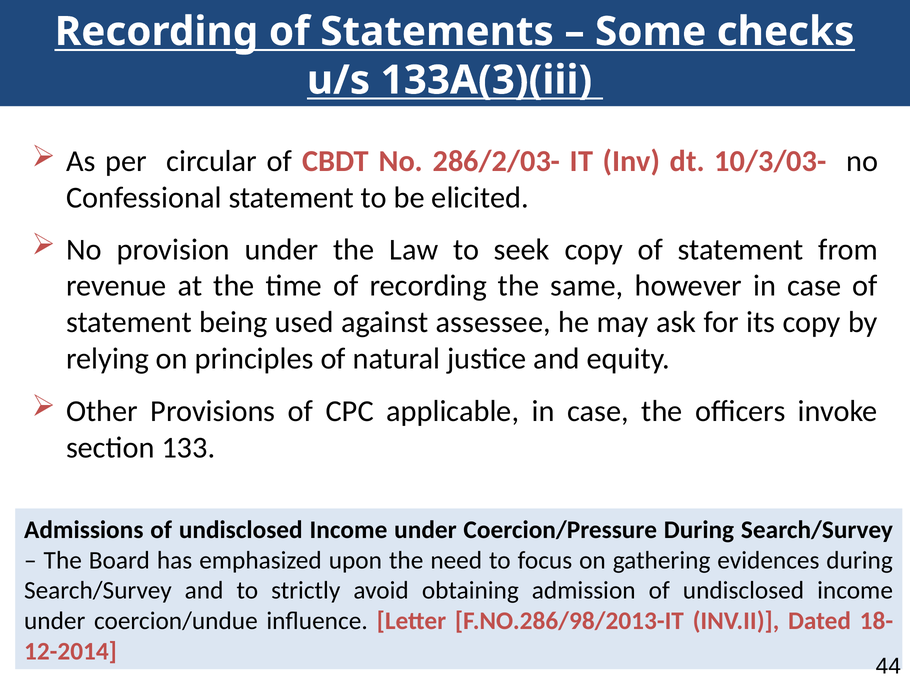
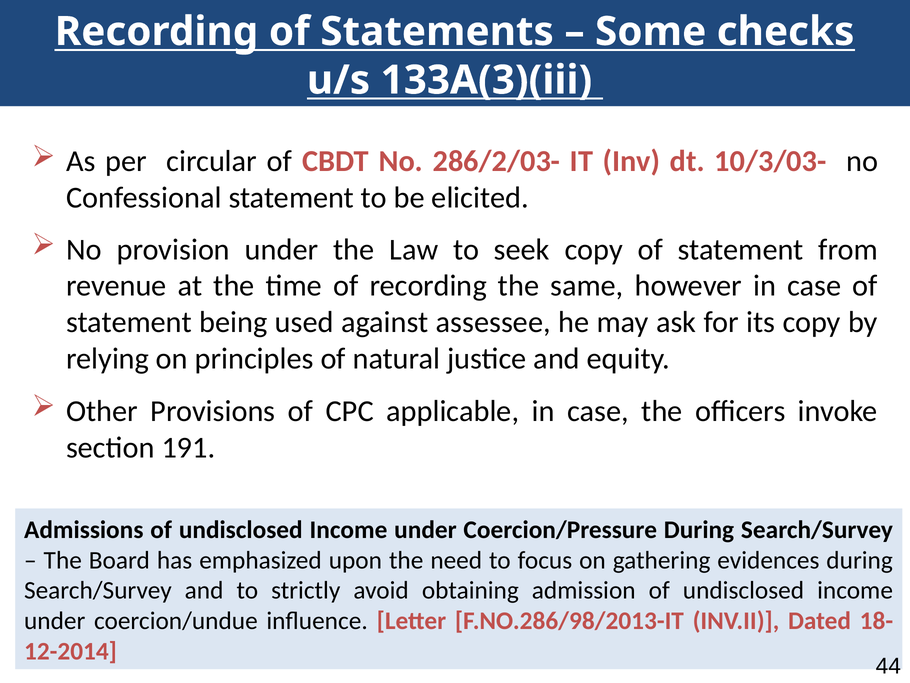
133: 133 -> 191 (188, 447)
